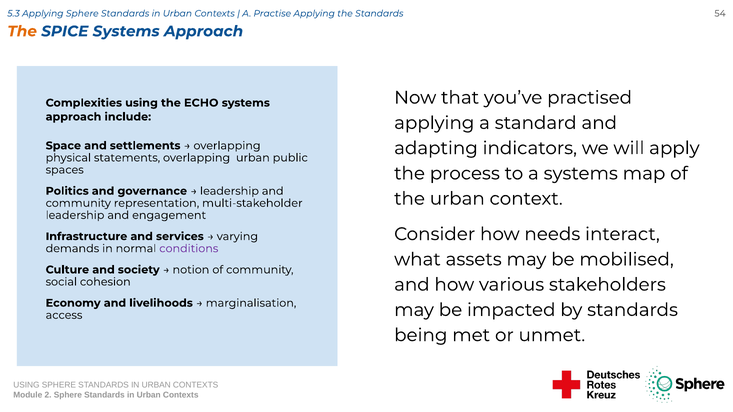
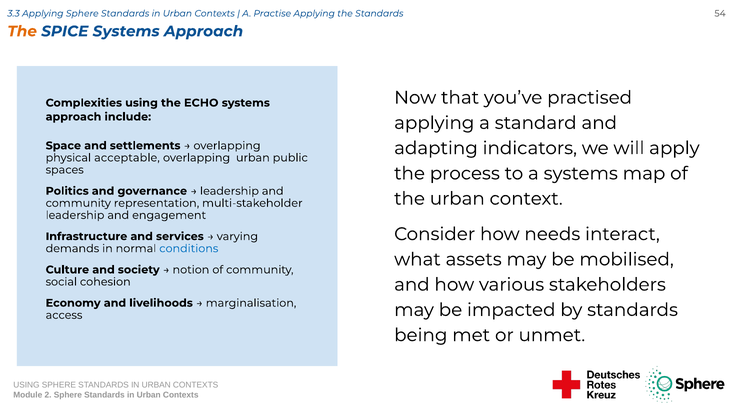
5.3: 5.3 -> 3.3 (14, 13)
statements: statements -> acceptable (127, 158)
conditions colour: purple -> blue (189, 249)
